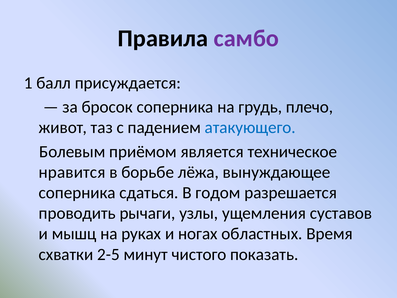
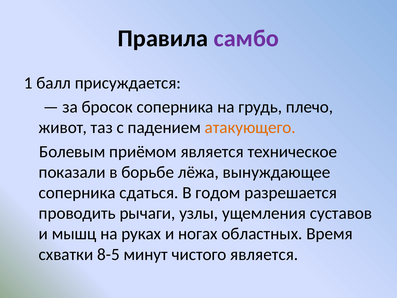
атакующего colour: blue -> orange (250, 127)
нравится: нравится -> показали (72, 172)
2-5: 2-5 -> 8-5 (108, 254)
чистого показать: показать -> является (264, 254)
